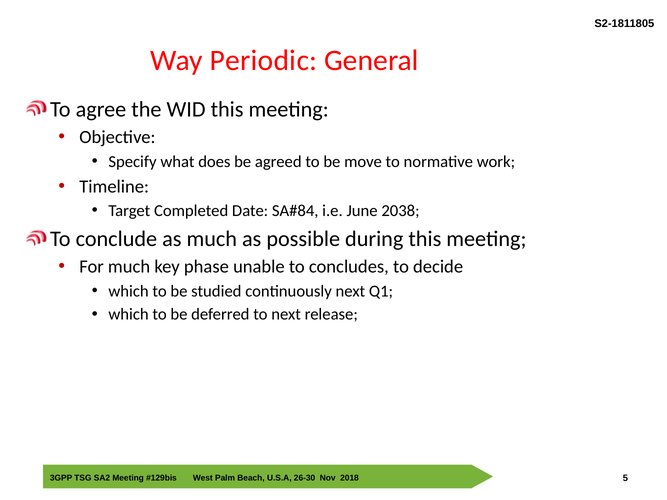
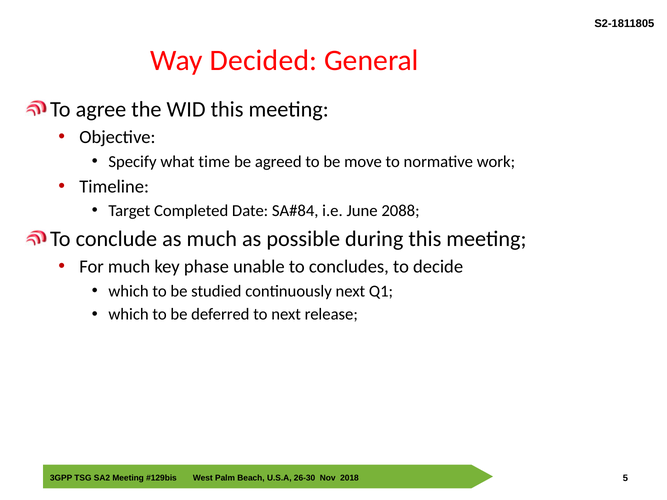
Periodic: Periodic -> Decided (263, 60)
does: does -> time (214, 162)
2038: 2038 -> 2088 (401, 211)
